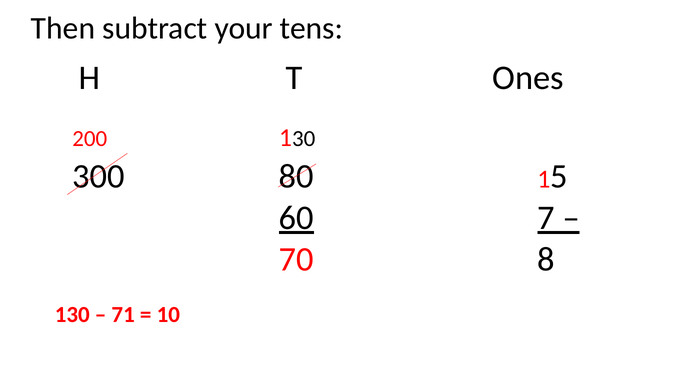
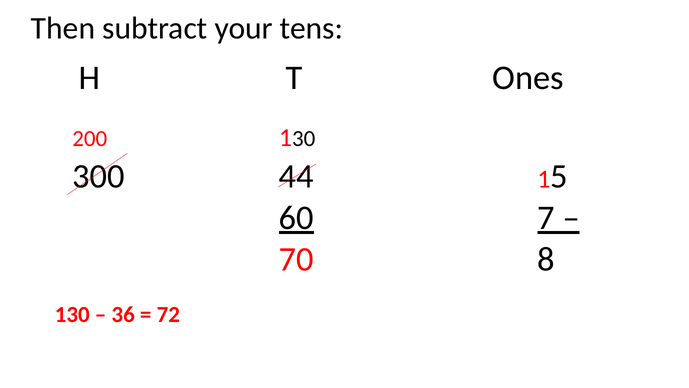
80: 80 -> 44 (296, 176)
71: 71 -> 36 (123, 314)
10: 10 -> 72 (168, 314)
